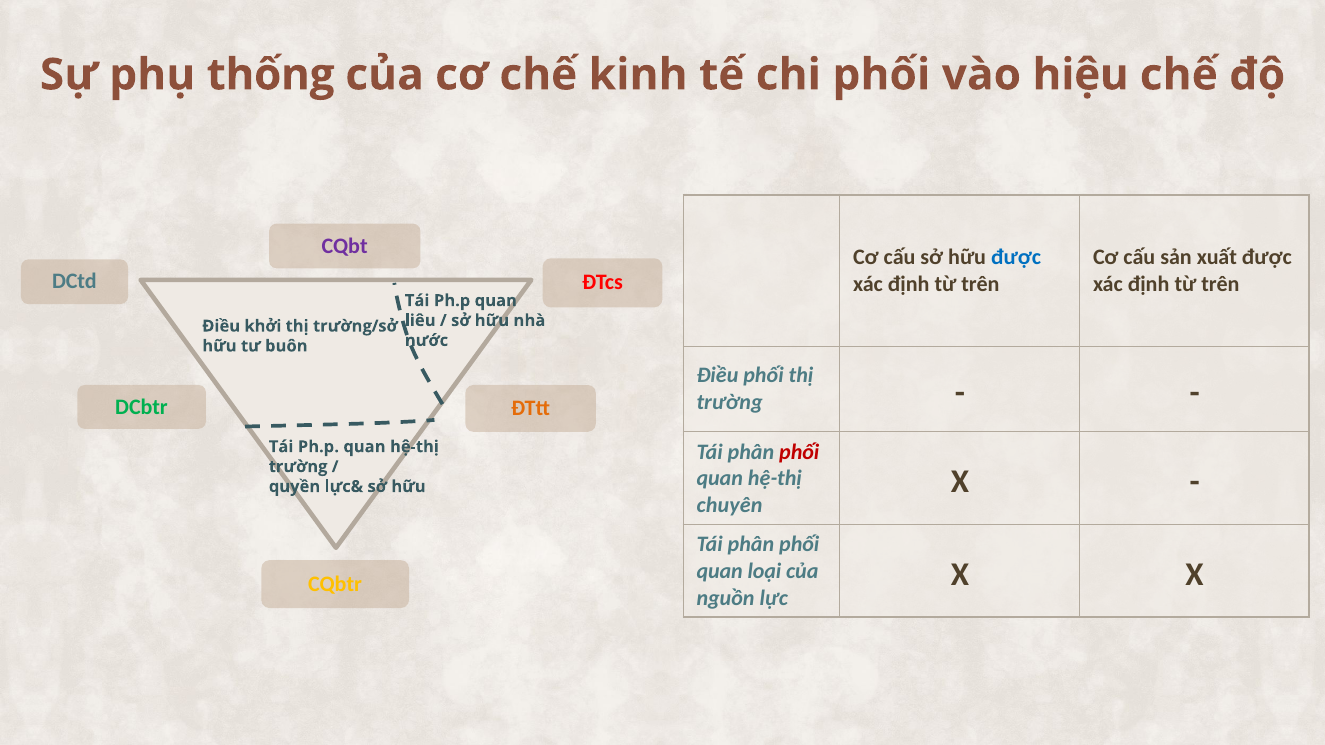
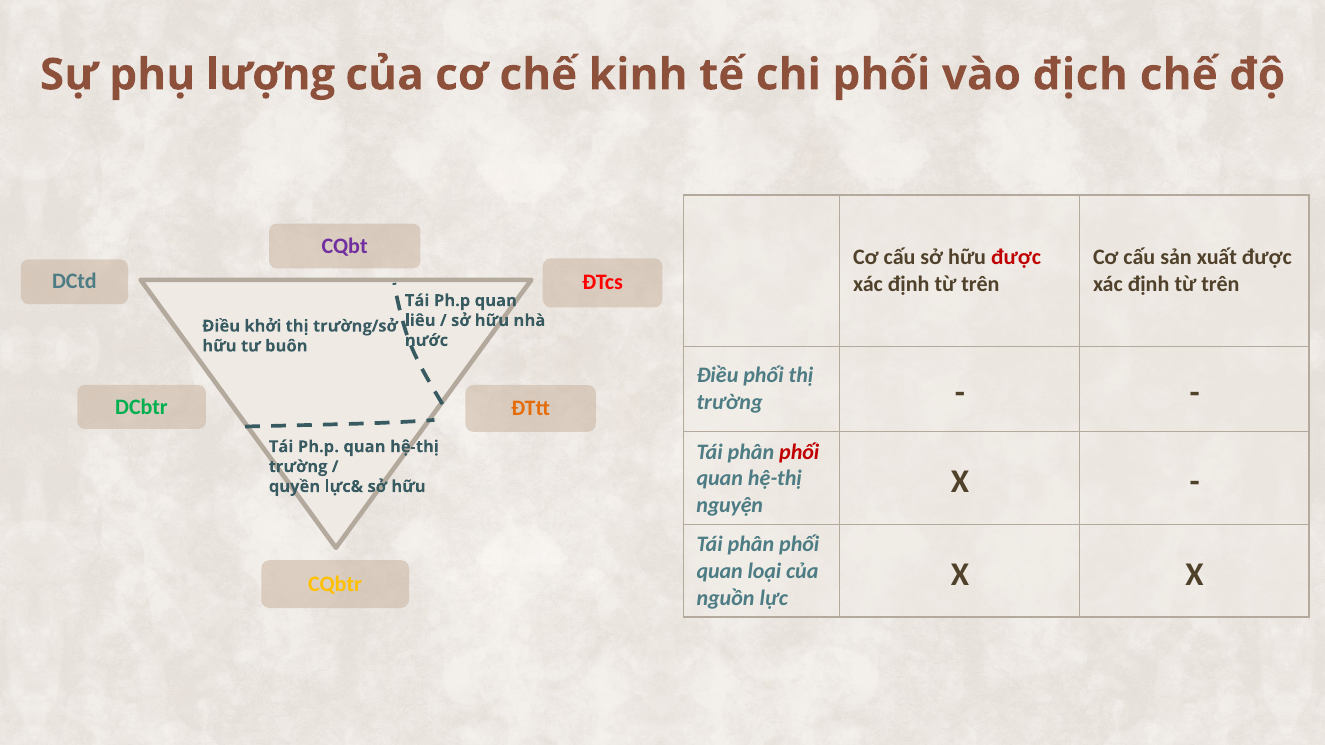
thống: thống -> lượng (271, 75)
hiệu: hiệu -> địch (1080, 75)
được colour: blue -> red (1016, 258)
chuyên: chuyên -> nguyện (730, 506)
